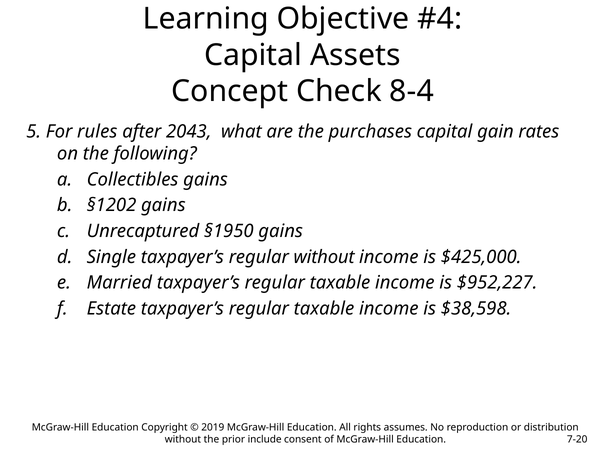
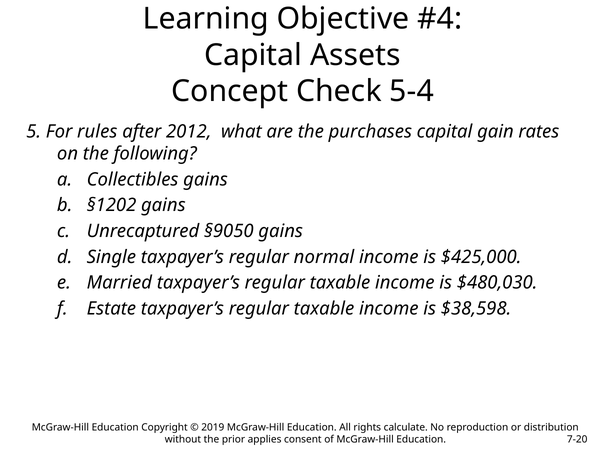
8-4: 8-4 -> 5-4 (412, 91)
2043: 2043 -> 2012 (189, 131)
§1950: §1950 -> §9050 (229, 231)
regular without: without -> normal (324, 257)
$952,227: $952,227 -> $480,030 (497, 283)
assumes: assumes -> calculate (406, 427)
include: include -> applies (265, 439)
